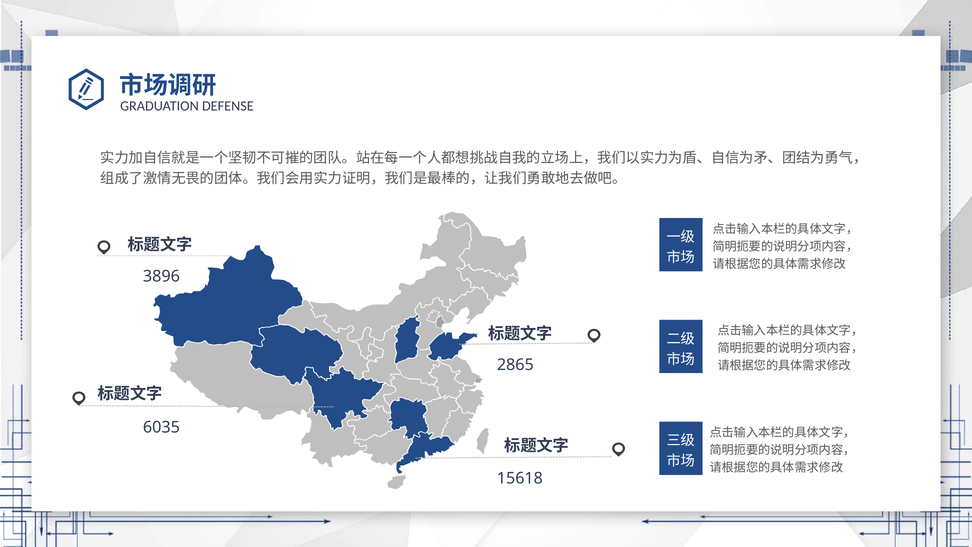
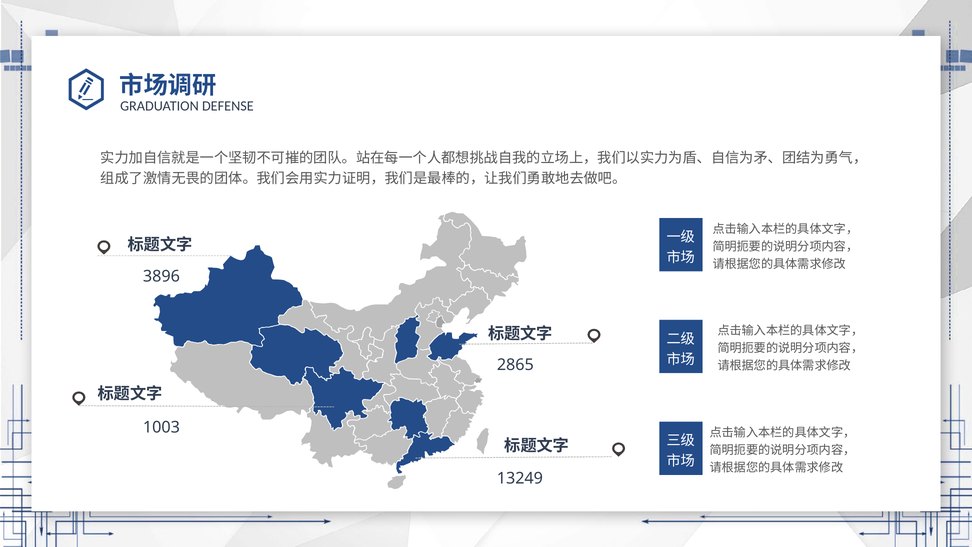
6035: 6035 -> 1003 (161, 427)
15618: 15618 -> 13249 (520, 478)
